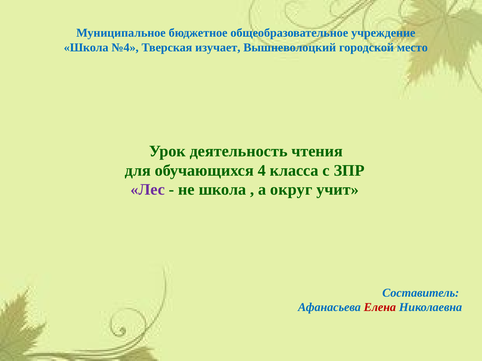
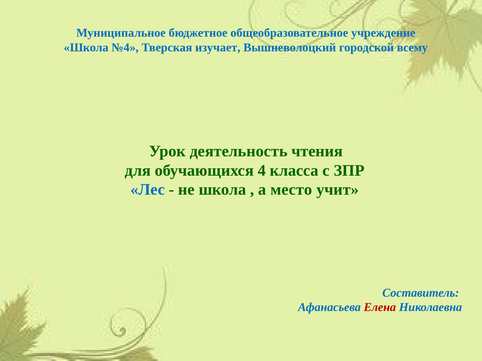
место: место -> всему (412, 47)
Лес colour: purple -> blue (148, 190)
округ: округ -> место (291, 190)
